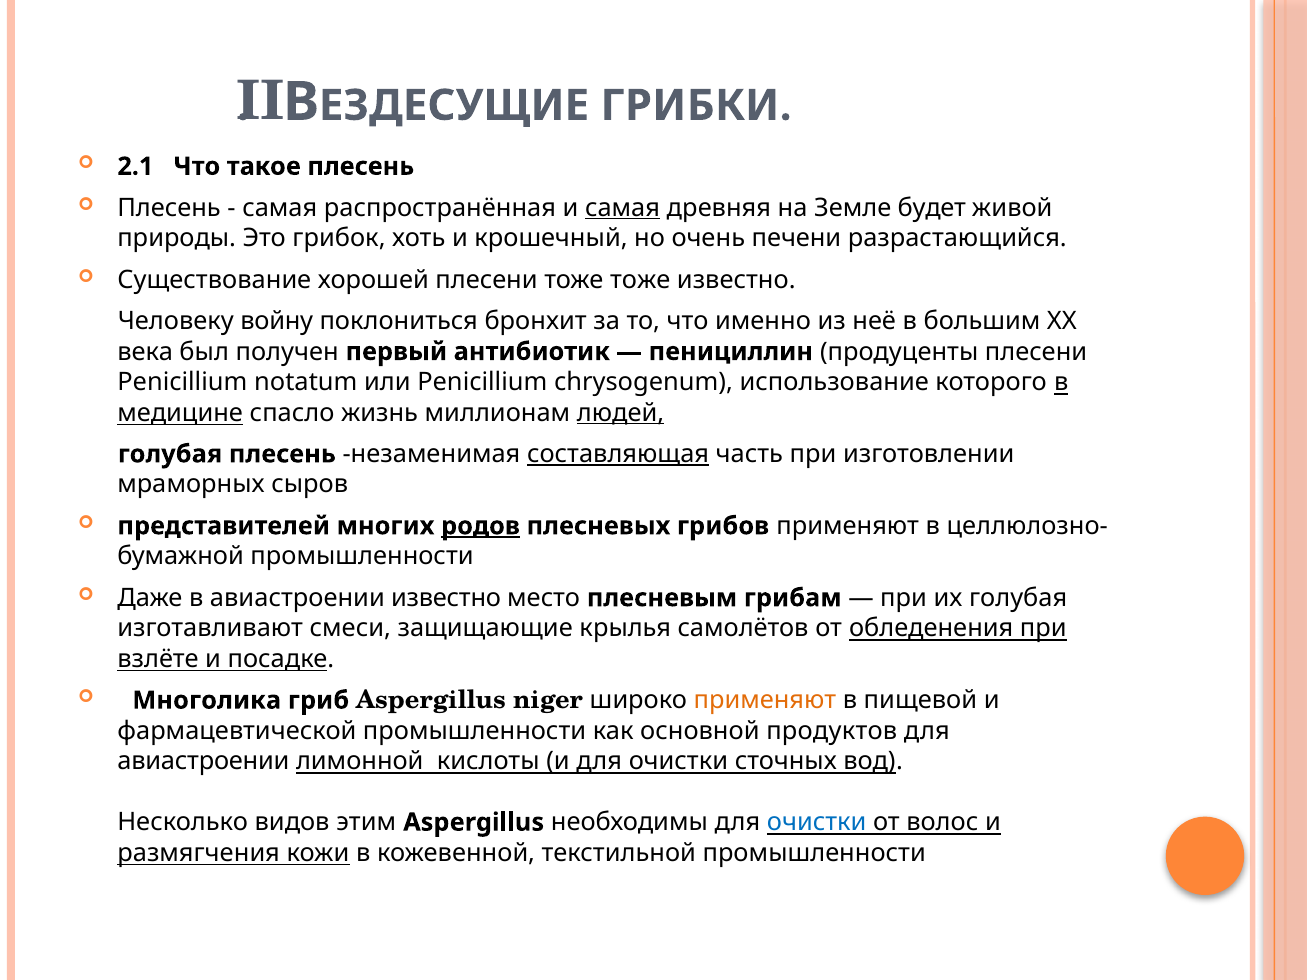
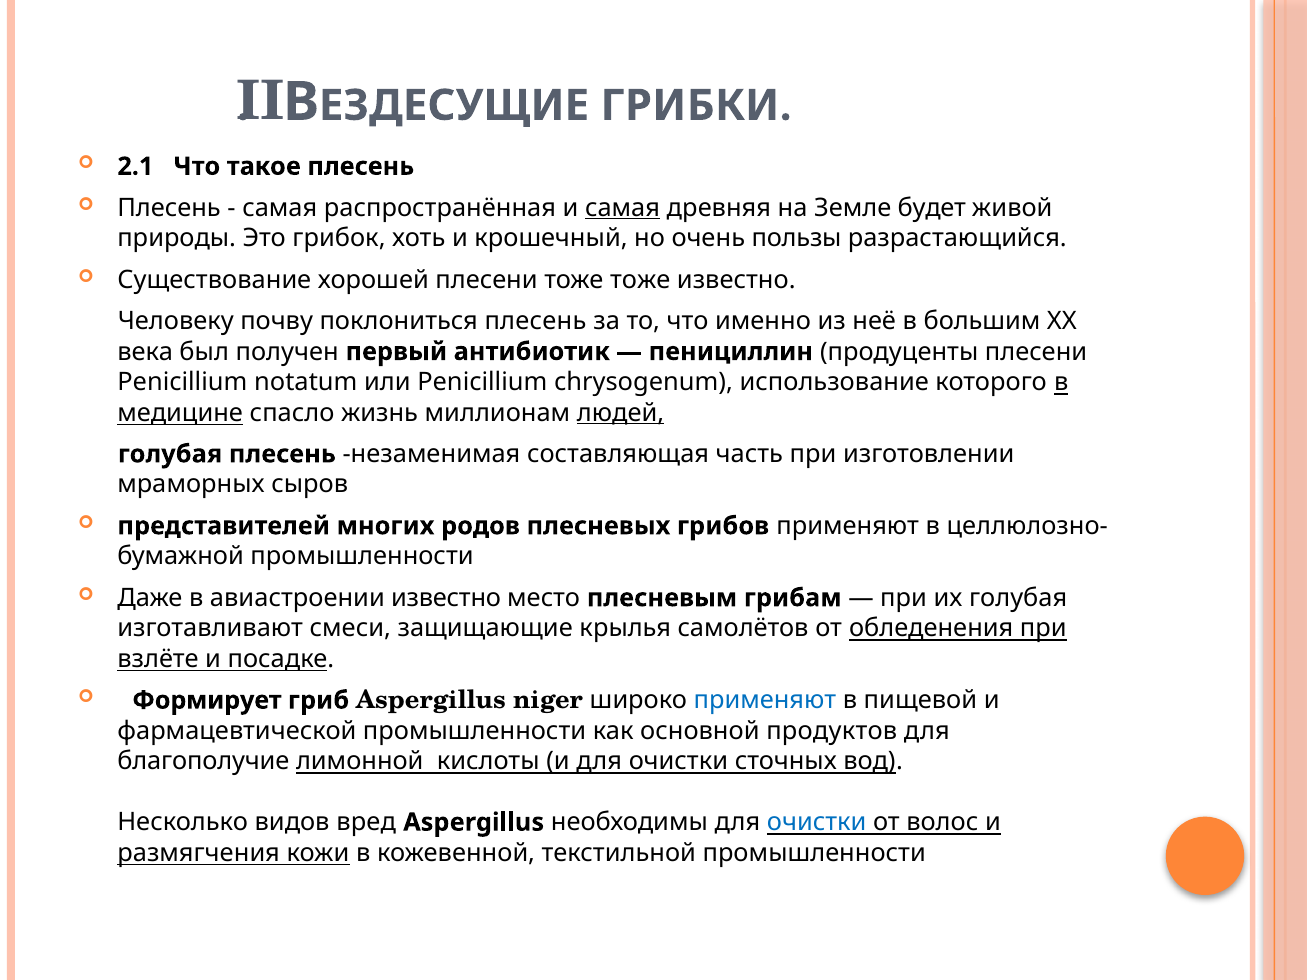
печени: печени -> пользы (797, 238)
войну: войну -> почву (277, 321)
поклониться бронхит: бронхит -> плесень (536, 321)
составляющая underline: present -> none (618, 454)
родов underline: present -> none (481, 526)
Многолика: Многолика -> Формирует (207, 700)
применяют colour: orange -> blue (765, 700)
авиастроении: авиастроении -> благополучие (203, 762)
этим: этим -> вред (366, 823)
